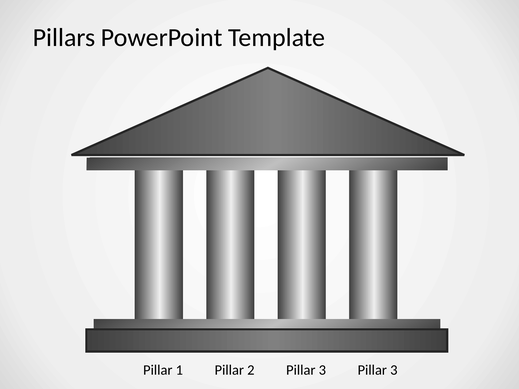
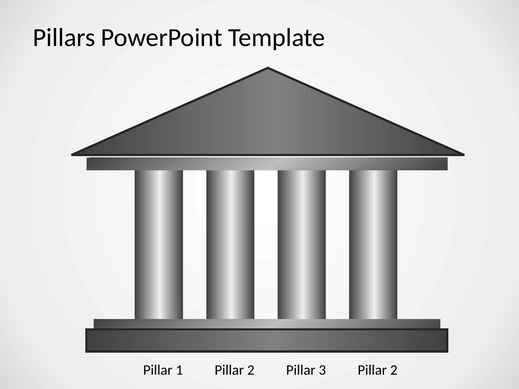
3 Pillar 3: 3 -> 2 (394, 370)
